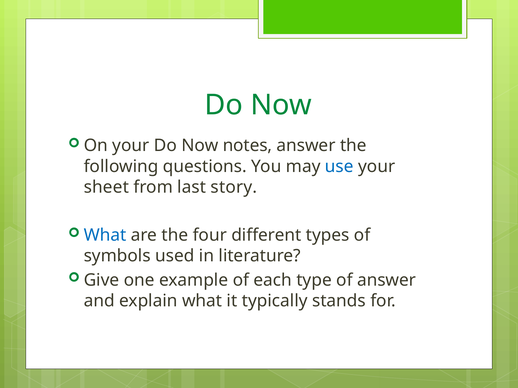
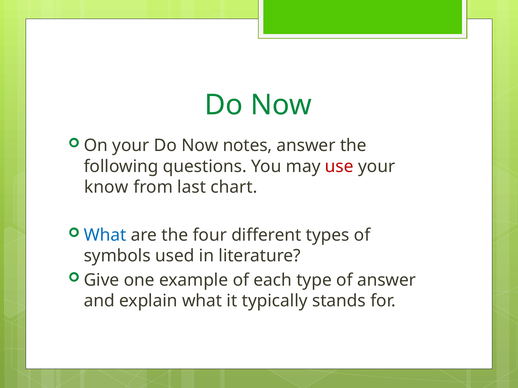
use colour: blue -> red (339, 167)
sheet: sheet -> know (106, 187)
story: story -> chart (234, 187)
